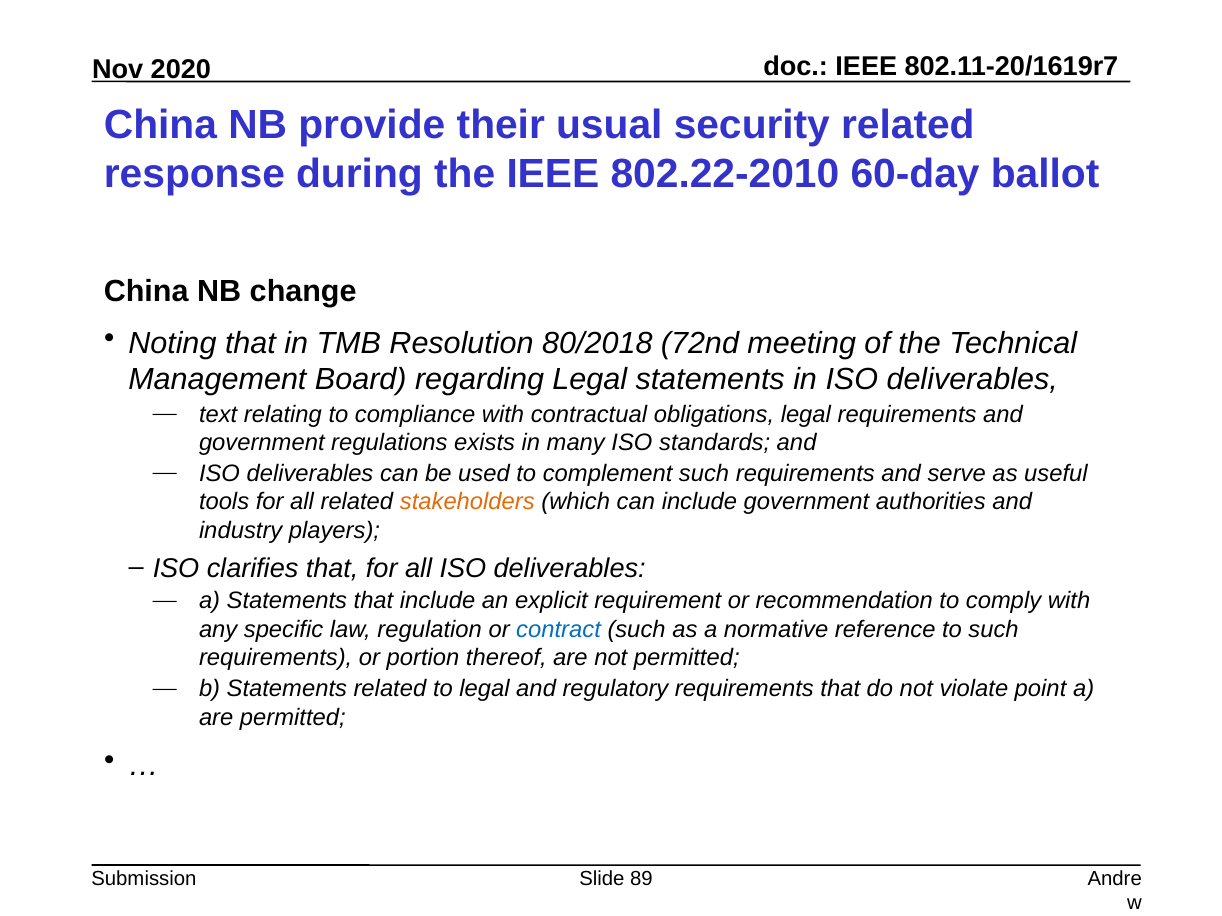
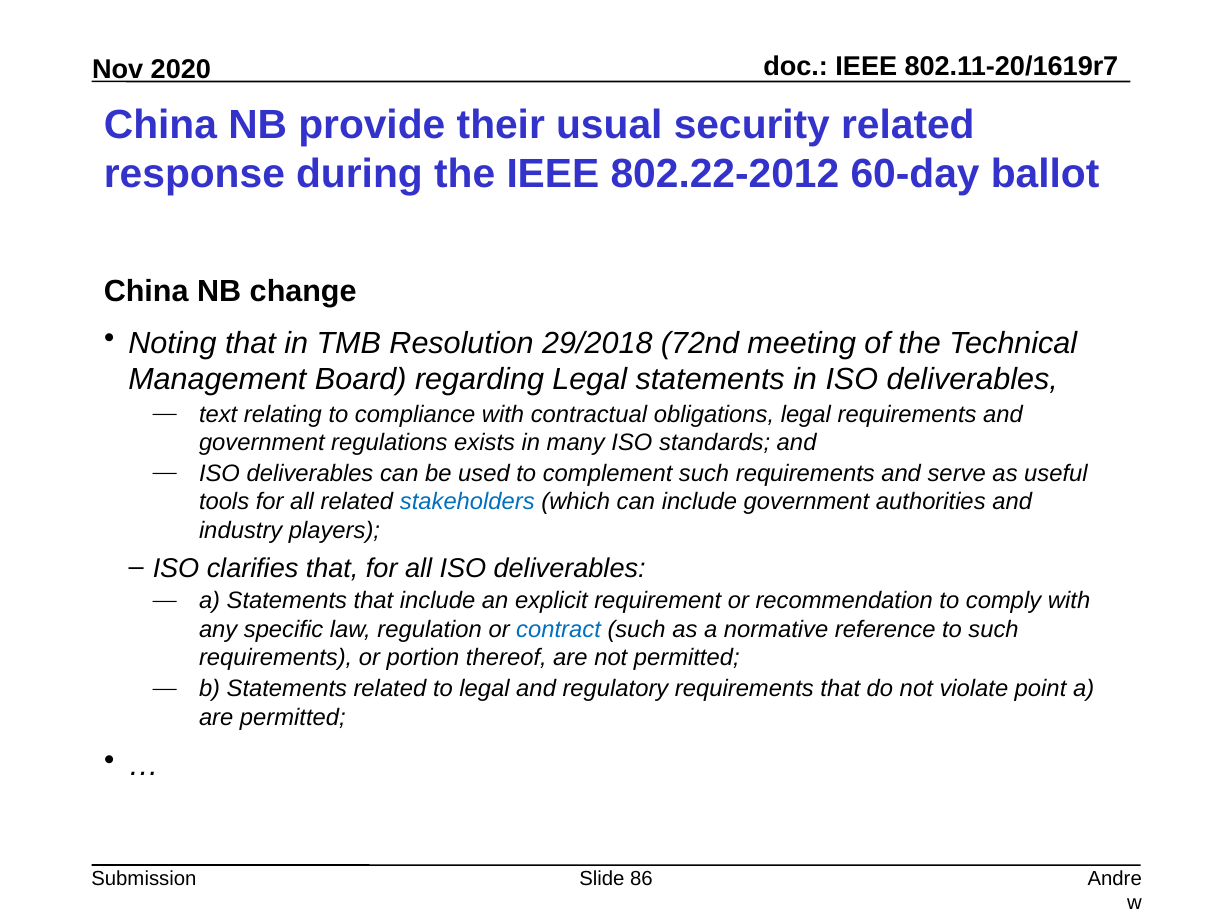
802.22-2010: 802.22-2010 -> 802.22-2012 (725, 174)
80/2018: 80/2018 -> 29/2018 (597, 343)
stakeholders colour: orange -> blue (467, 502)
89: 89 -> 86 (642, 879)
